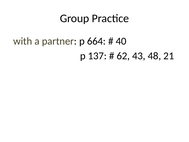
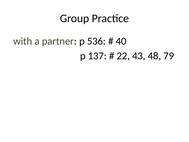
664: 664 -> 536 (96, 41)
62: 62 -> 22 (123, 56)
21: 21 -> 79 (169, 56)
